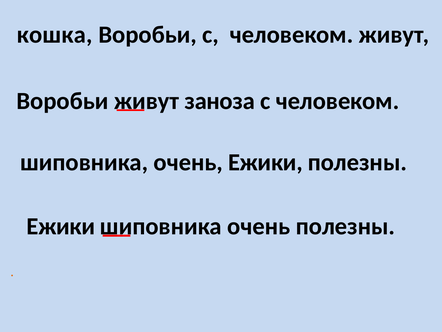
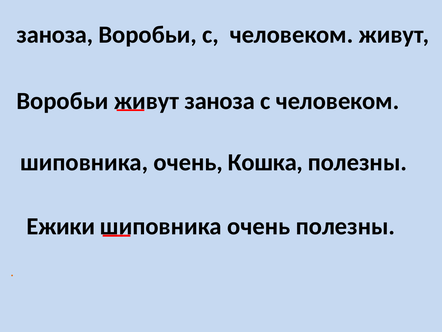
кошка: кошка -> заноза (55, 35)
очень Ежики: Ежики -> Кошка (265, 162)
